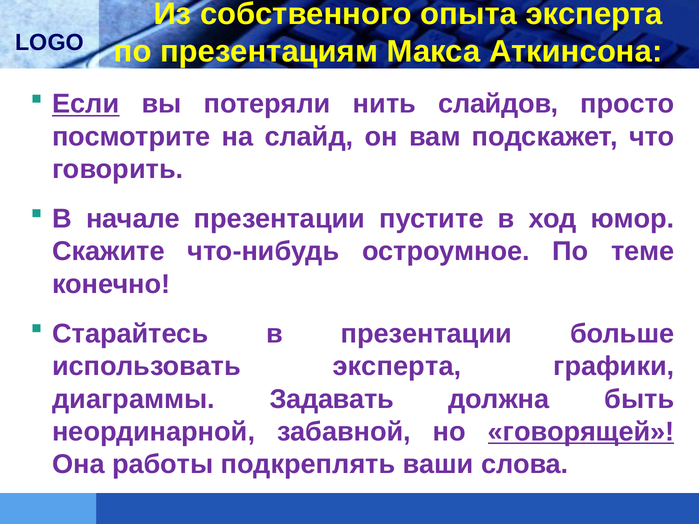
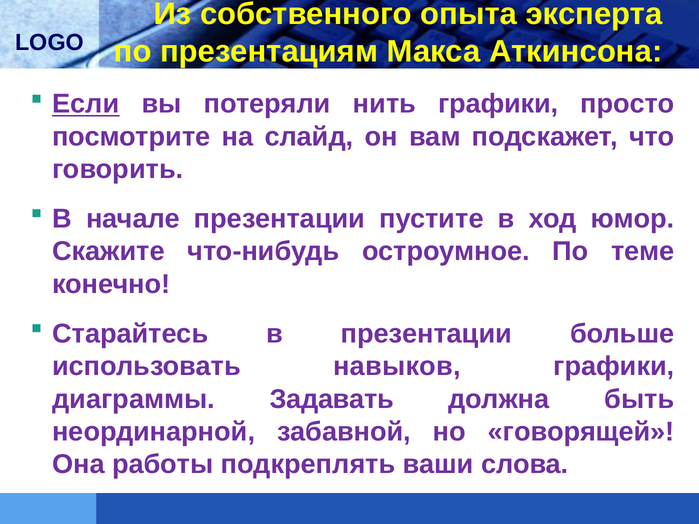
нить слайдов: слайдов -> графики (498, 104)
использовать эксперта: эксперта -> навыков (397, 367)
говорящей underline: present -> none (581, 432)
